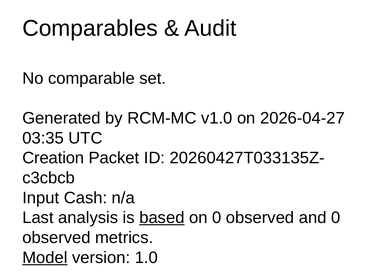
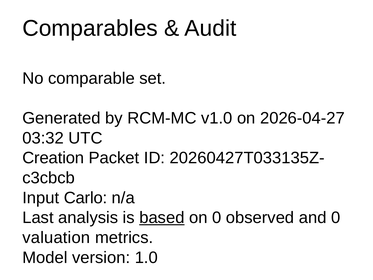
03:35: 03:35 -> 03:32 (43, 138)
Cash: Cash -> Carlo (86, 198)
observed: observed -> valuation (56, 237)
Model underline: present -> none (45, 257)
